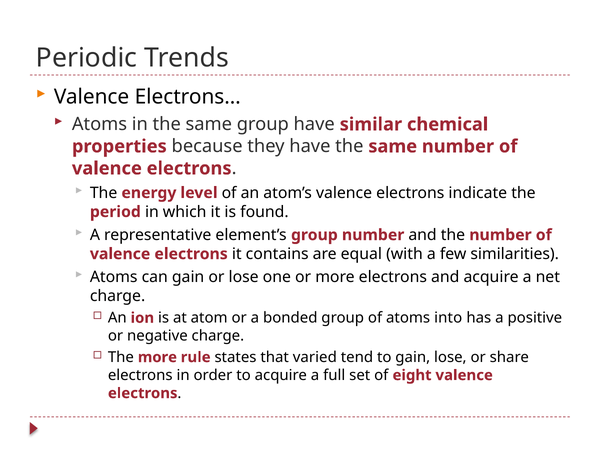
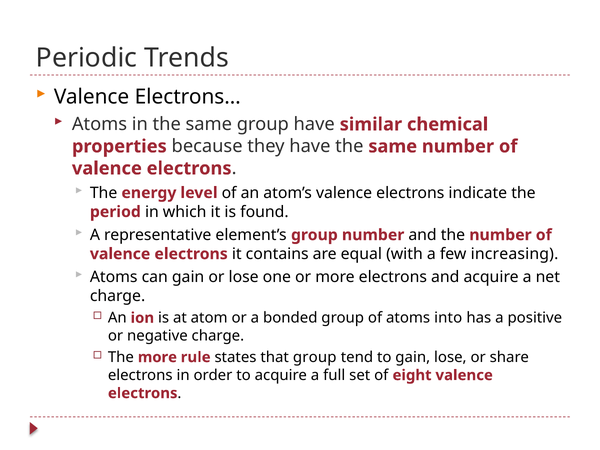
similarities: similarities -> increasing (515, 254)
that varied: varied -> group (315, 357)
